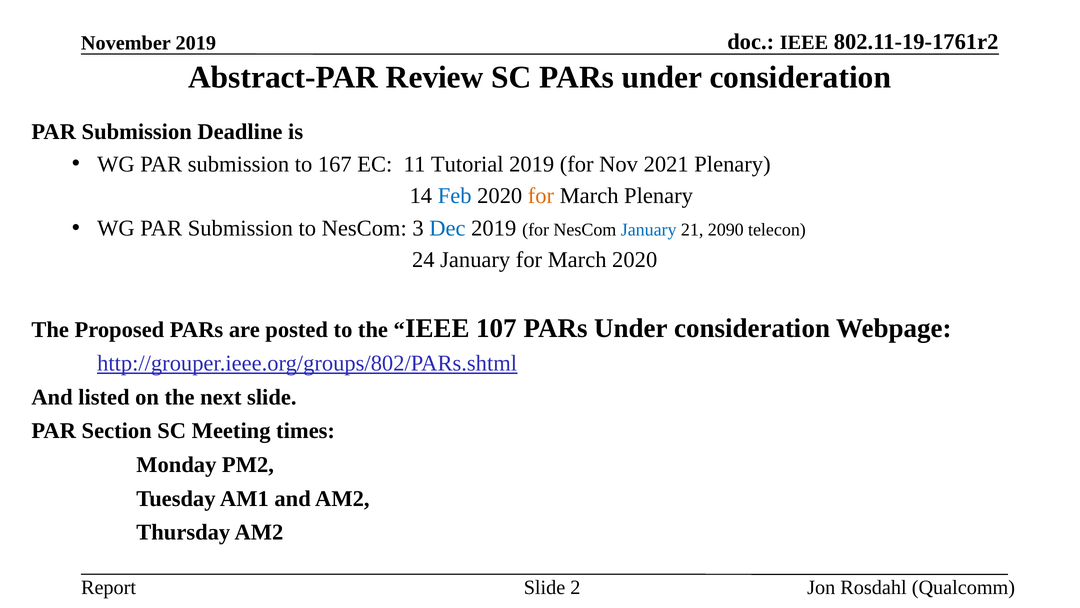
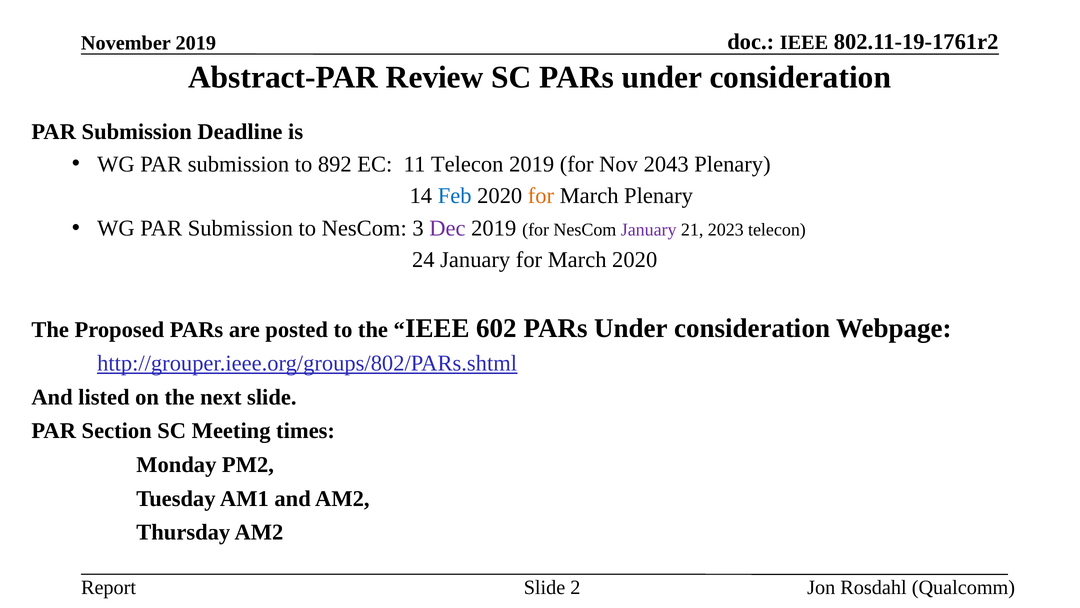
167: 167 -> 892 (335, 164)
11 Tutorial: Tutorial -> Telecon (467, 164)
2021: 2021 -> 2043 (666, 164)
Dec colour: blue -> purple (447, 228)
January colour: blue -> purple (649, 230)
2090: 2090 -> 2023 (726, 230)
107: 107 -> 602 (497, 328)
